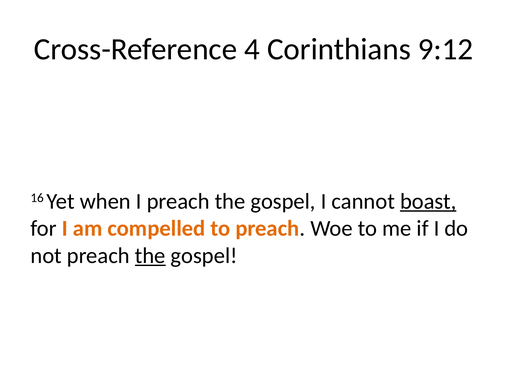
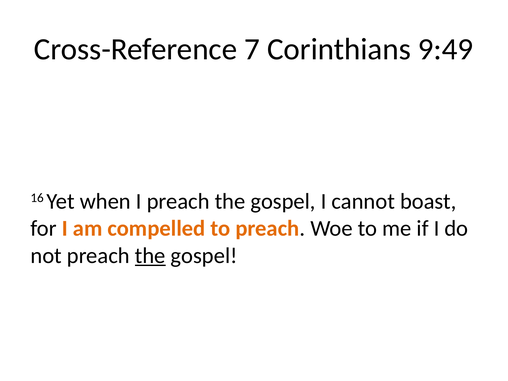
4: 4 -> 7 (252, 49)
9:12: 9:12 -> 9:49 (446, 49)
boast underline: present -> none (428, 201)
